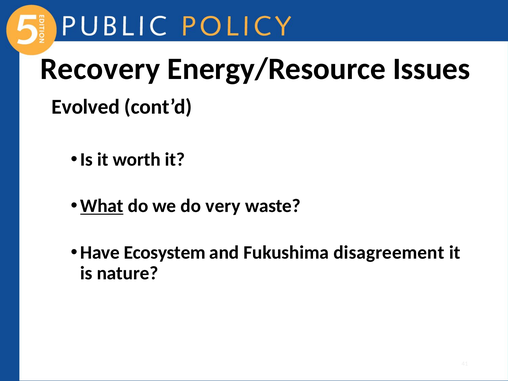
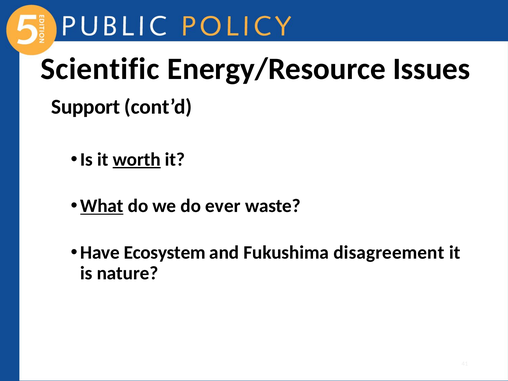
Recovery: Recovery -> Scientific (100, 69)
Evolved: Evolved -> Support (86, 107)
worth underline: none -> present (137, 160)
very: very -> ever (223, 206)
